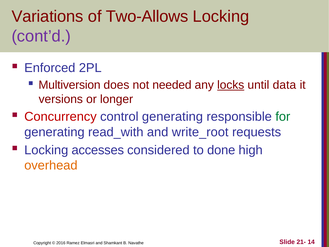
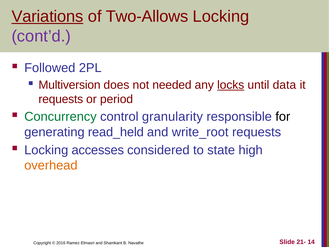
Variations underline: none -> present (47, 16)
Enforced: Enforced -> Followed (50, 68)
versions: versions -> requests (61, 99)
longer: longer -> period (117, 99)
Concurrency colour: red -> green (60, 117)
control generating: generating -> granularity (172, 117)
for colour: green -> black (283, 117)
read_with: read_with -> read_held (116, 132)
done: done -> state (221, 150)
